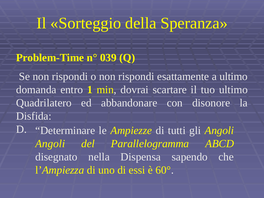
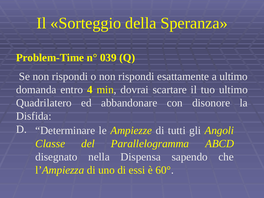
1: 1 -> 4 (90, 90)
Angoli: Angoli -> Classe (50, 144)
